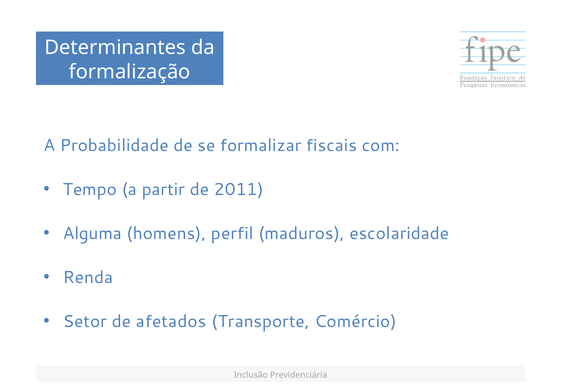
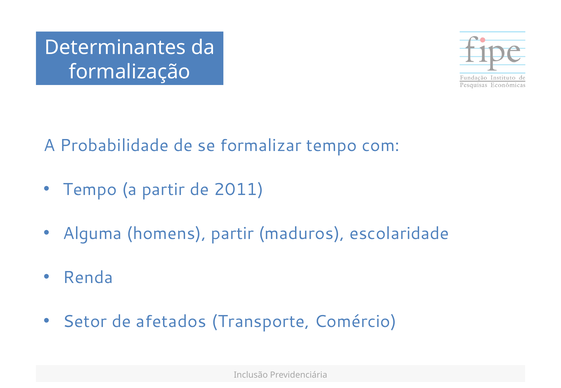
formalizar fiscais: fiscais -> tempo (332, 146)
homens perfil: perfil -> partir (232, 234)
